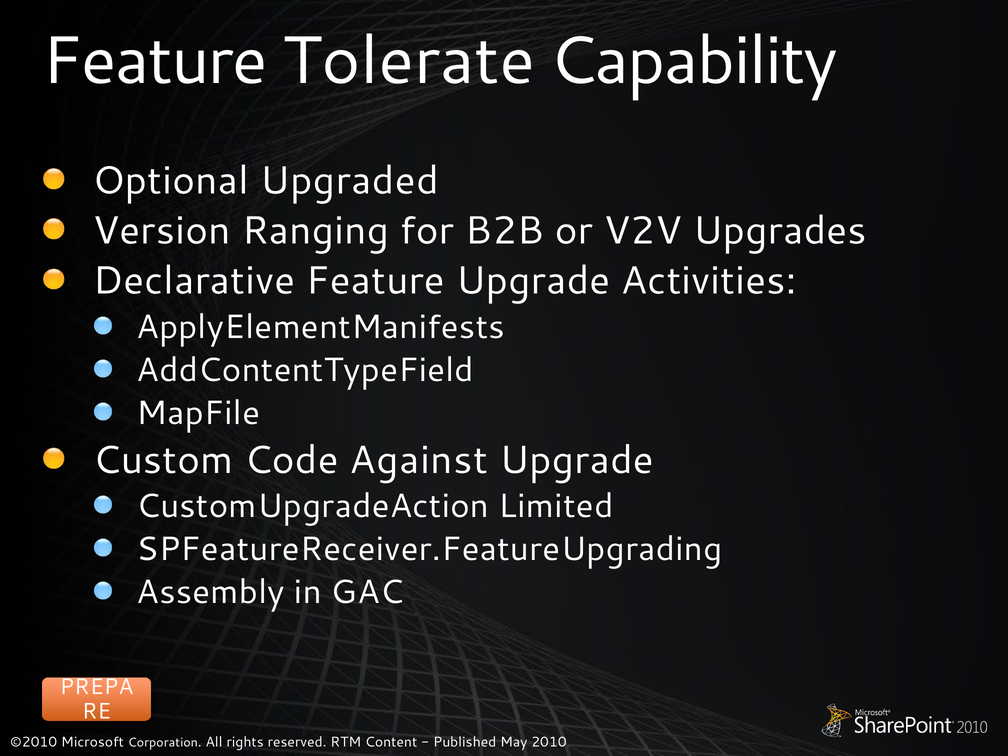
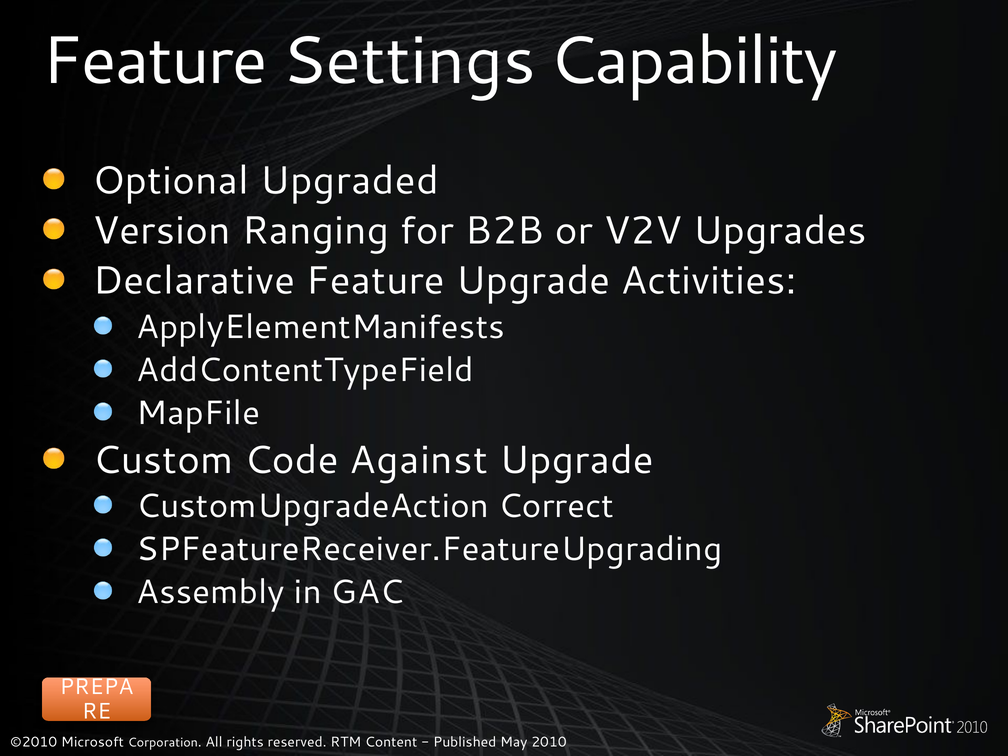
Tolerate: Tolerate -> Settings (409, 61)
Limited: Limited -> Correct (556, 506)
